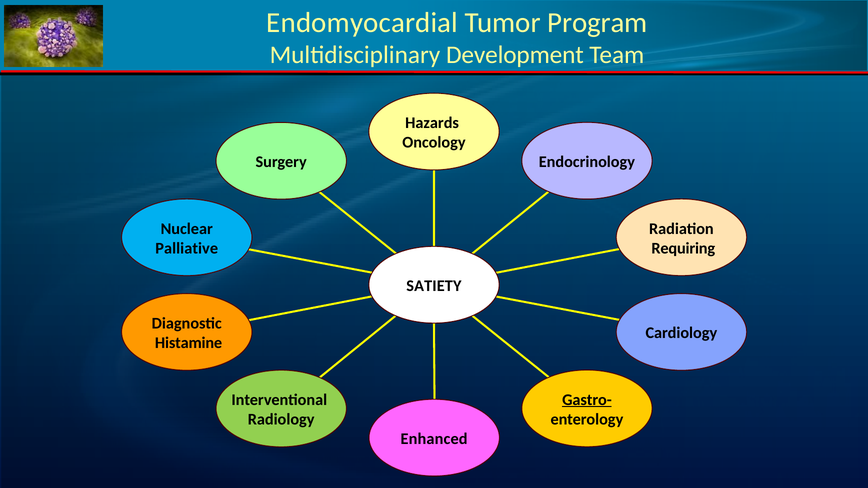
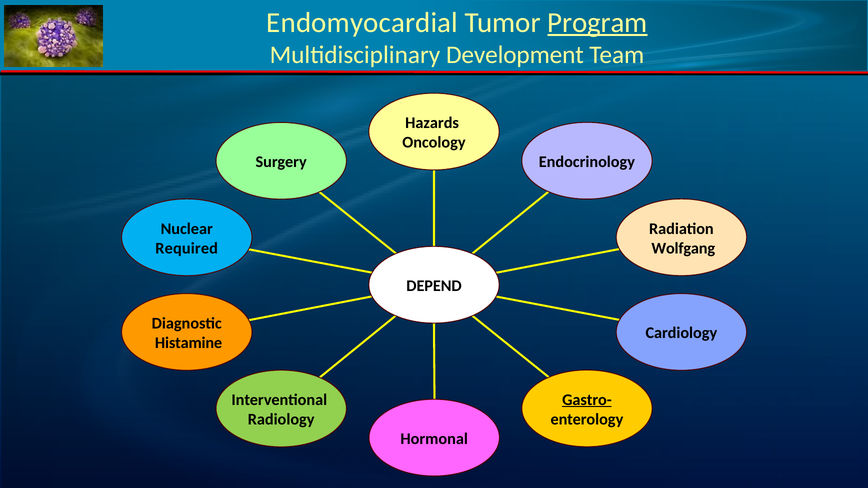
Program underline: none -> present (597, 23)
Palliative: Palliative -> Required (187, 248)
Requiring: Requiring -> Wolfgang (683, 248)
SATIETY: SATIETY -> DEPEND (434, 286)
Enhanced: Enhanced -> Hormonal (434, 439)
